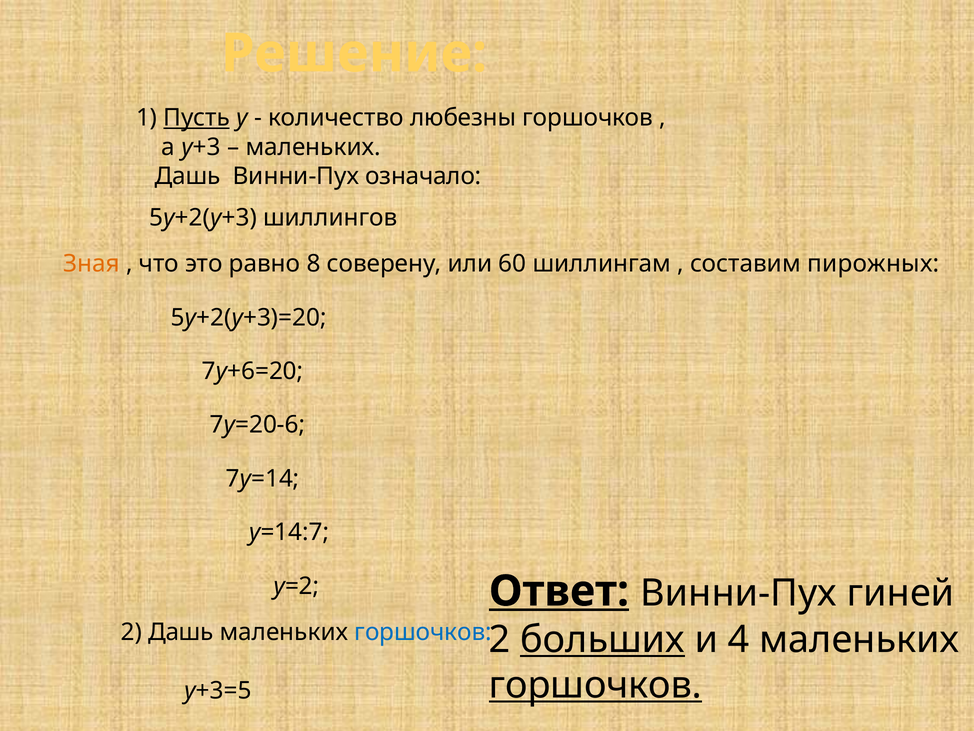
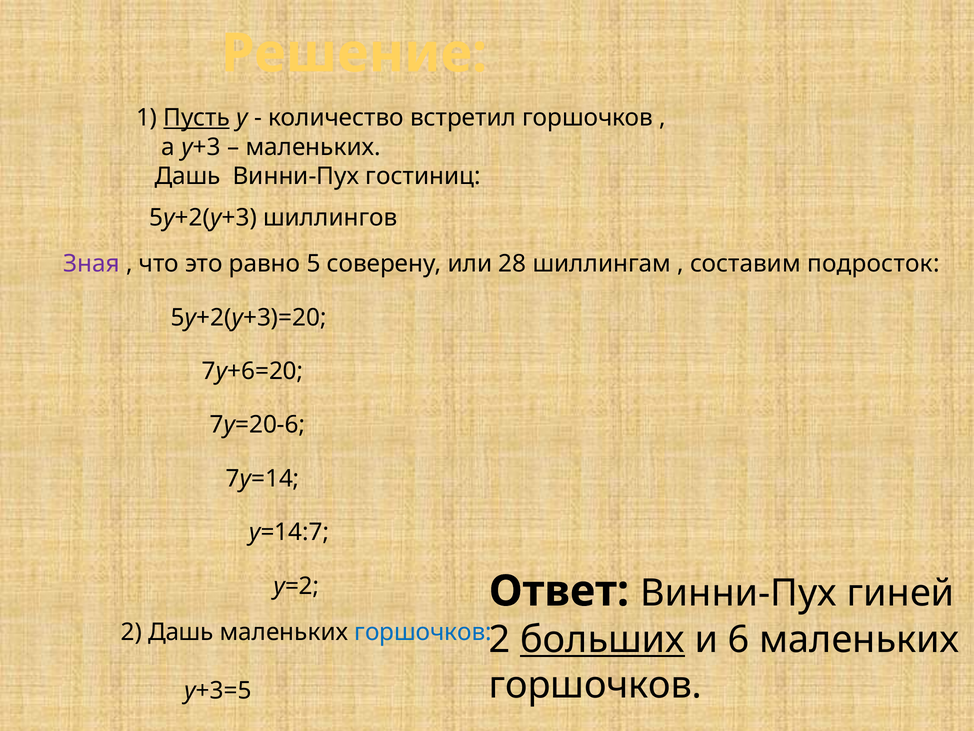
любезны: любезны -> встретил (463, 118)
означало: означало -> гостиниц (423, 176)
Зная colour: orange -> purple (92, 264)
8: 8 -> 5 (314, 264)
60: 60 -> 28 (512, 264)
пирожных: пирожных -> подросток (873, 264)
Ответ underline: present -> none (559, 591)
4: 4 -> 6 (739, 639)
горшочков underline: present -> none (595, 685)
